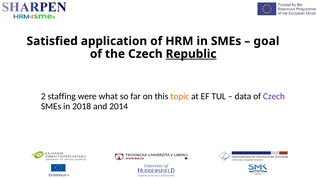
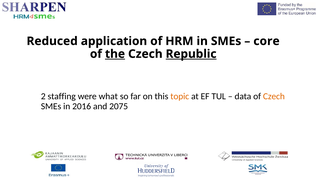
Satisfied: Satisfied -> Reduced (52, 41)
goal: goal -> core (266, 41)
the underline: none -> present (115, 54)
Czech colour: purple -> orange (274, 96)
2018: 2018 -> 2016 (82, 106)
2014: 2014 -> 2075 (119, 106)
